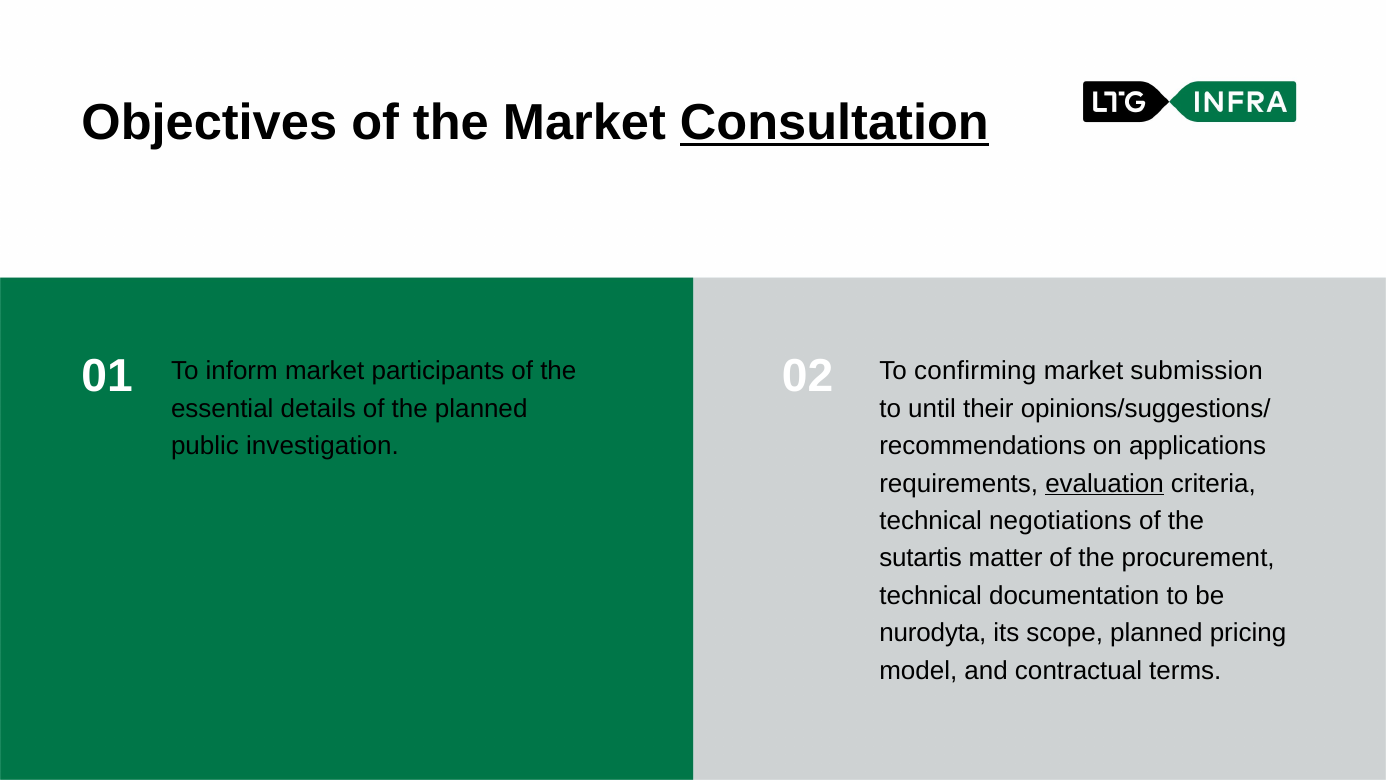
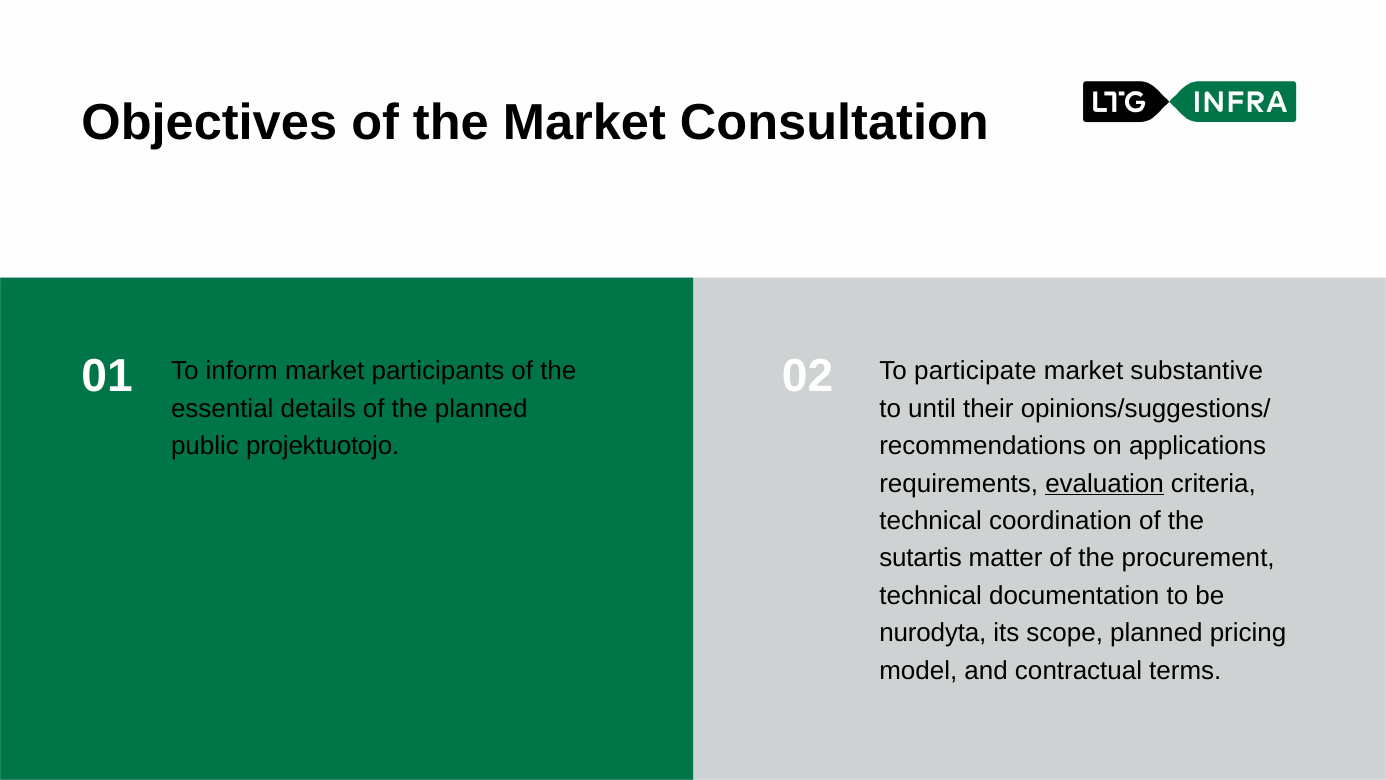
Consultation underline: present -> none (834, 123)
confirming: confirming -> participate (975, 371)
submission: submission -> substantive (1197, 371)
investigation: investigation -> projektuotojo (323, 446)
negotiations: negotiations -> coordination (1060, 521)
